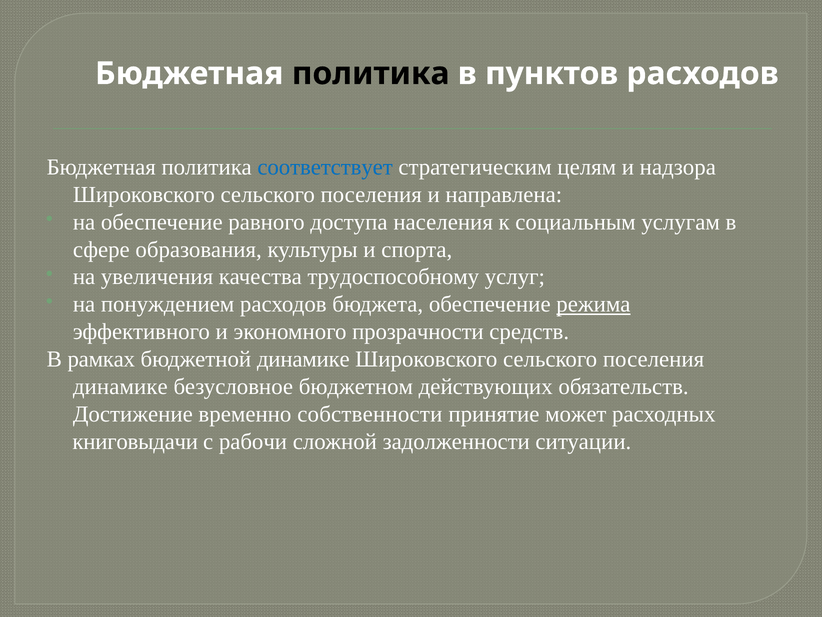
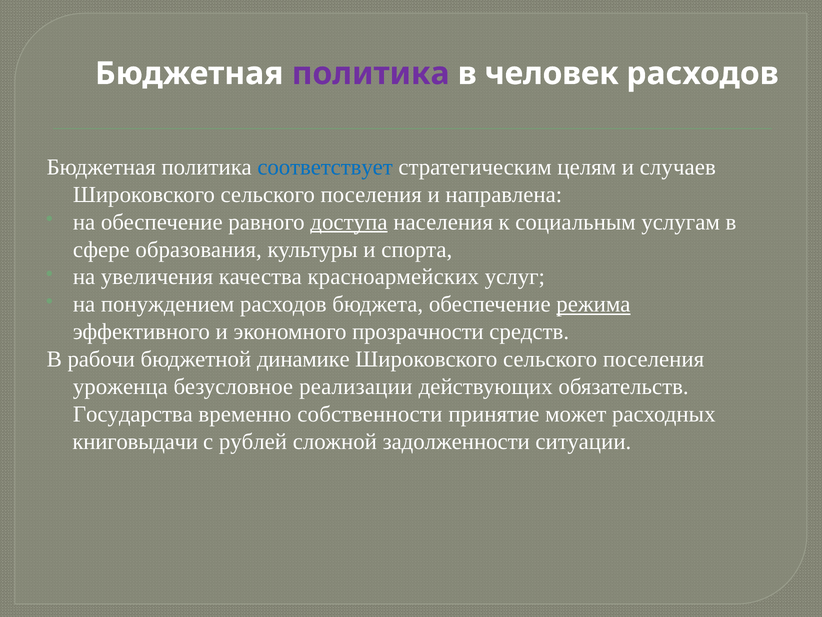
политика colour: black -> purple (371, 73)
пунктов: пунктов -> человек (552, 73)
надзора: надзора -> случаев (678, 167)
доступа underline: none -> present (349, 222)
трудоспособному: трудоспособному -> красноармейских (393, 277)
рамках: рамках -> рабочи (101, 359)
динамике: динамике -> уроженца (120, 386)
бюджетном: бюджетном -> реализации (356, 386)
Достижение: Достижение -> Государства (133, 414)
рабочи: рабочи -> рублей (253, 441)
